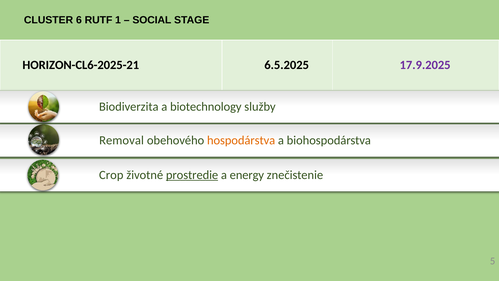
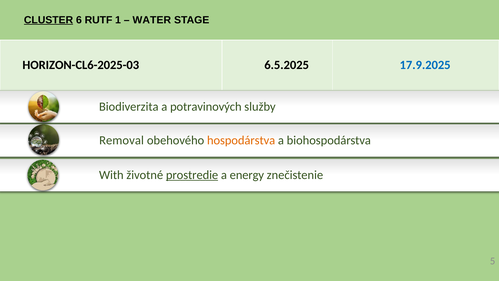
CLUSTER underline: none -> present (49, 20)
SOCIAL: SOCIAL -> WATER (152, 20)
HORIZON-CL6-2025-21: HORIZON-CL6-2025-21 -> HORIZON-CL6-2025-03 (81, 65)
17.9.2025 colour: purple -> blue (425, 65)
biotechnology: biotechnology -> potravinových (206, 106)
Crop: Crop -> With (111, 175)
